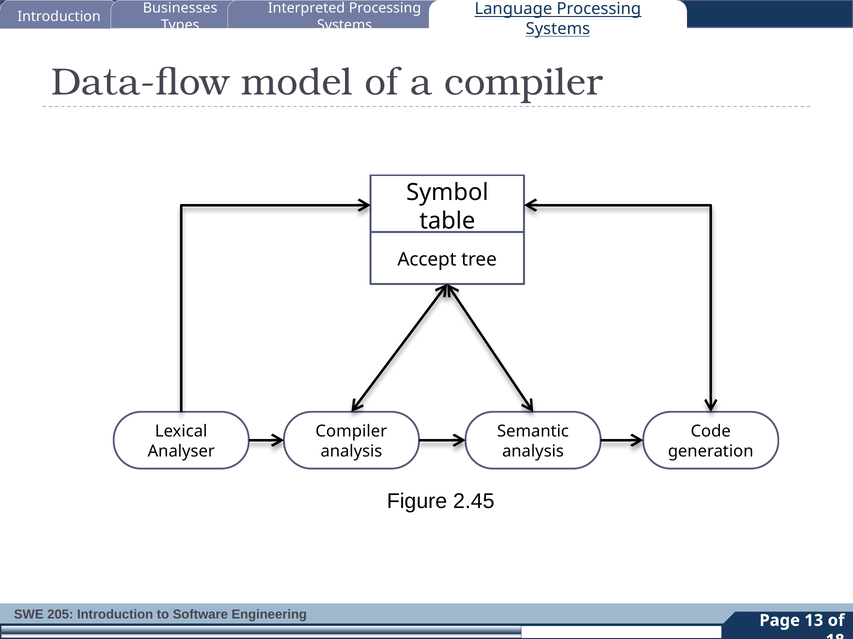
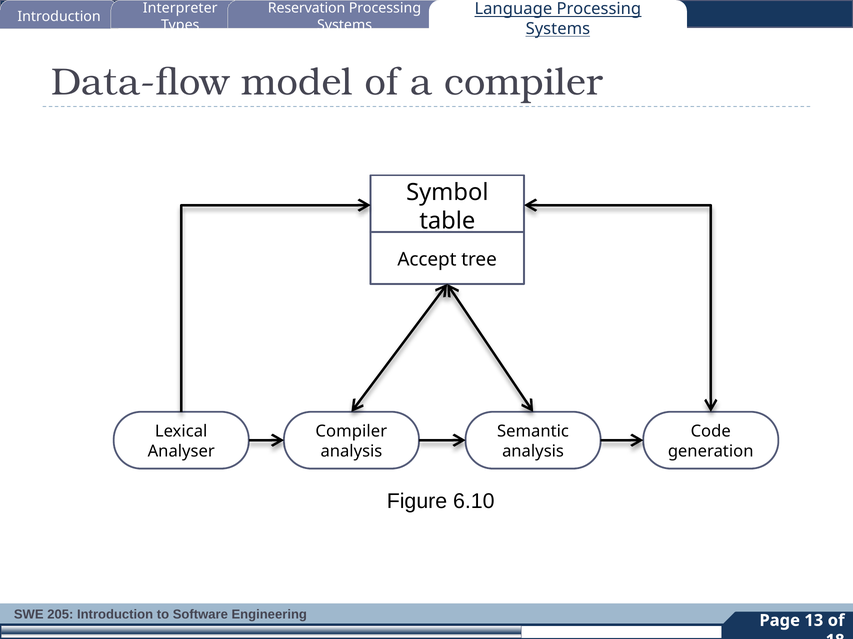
Businesses: Businesses -> Interpreter (180, 8)
Interpreted: Interpreted -> Reservation (307, 8)
2.45: 2.45 -> 6.10 (474, 502)
